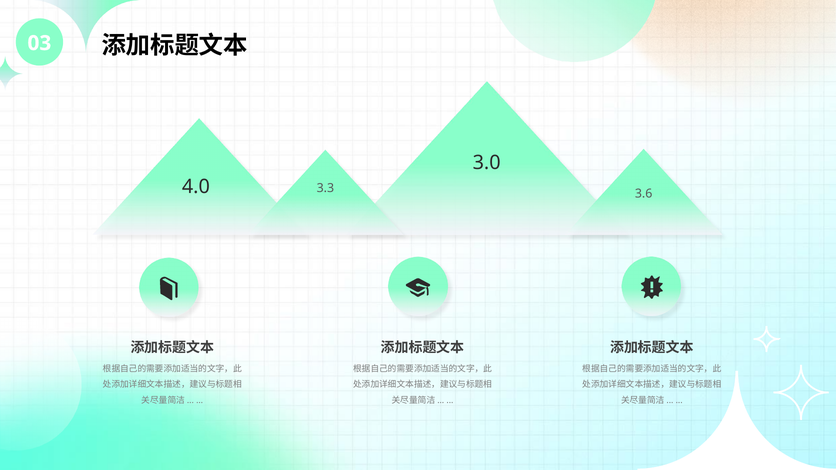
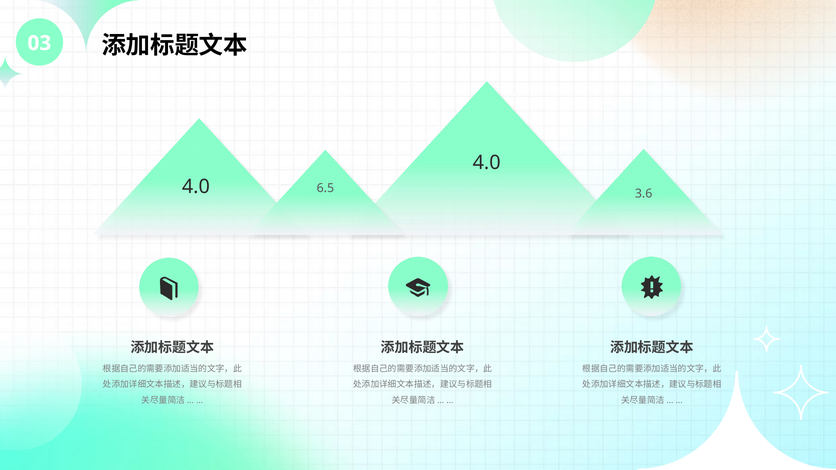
3.0: 3.0 -> 4.0 (487, 163)
3.3: 3.3 -> 6.5 (325, 188)
